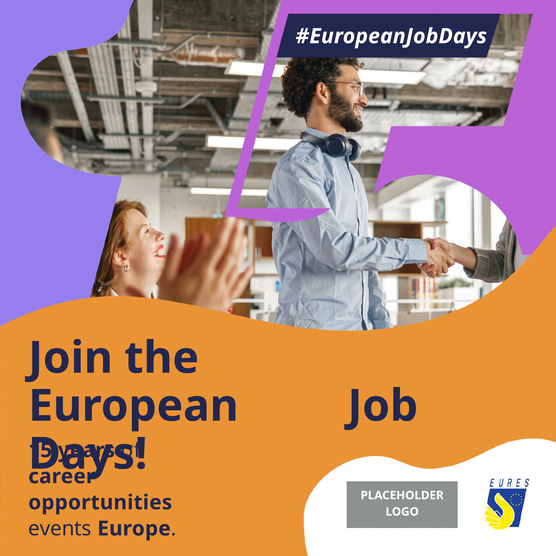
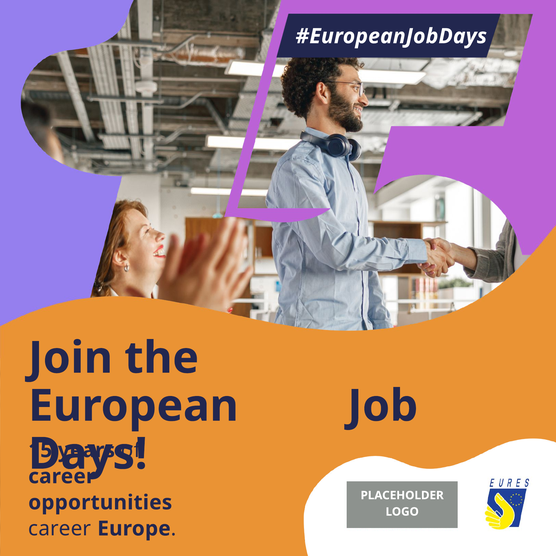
events: events -> career (60, 529)
